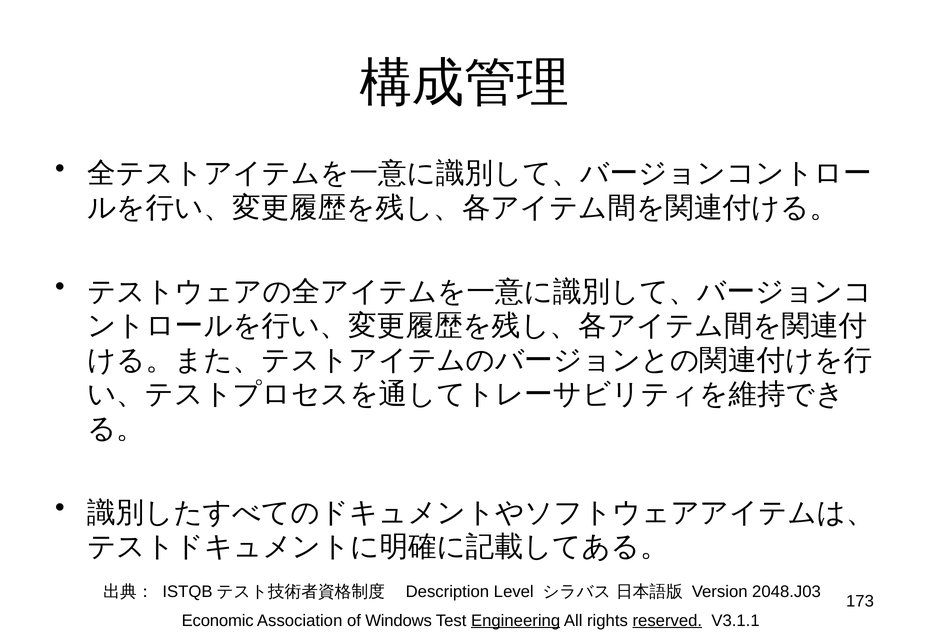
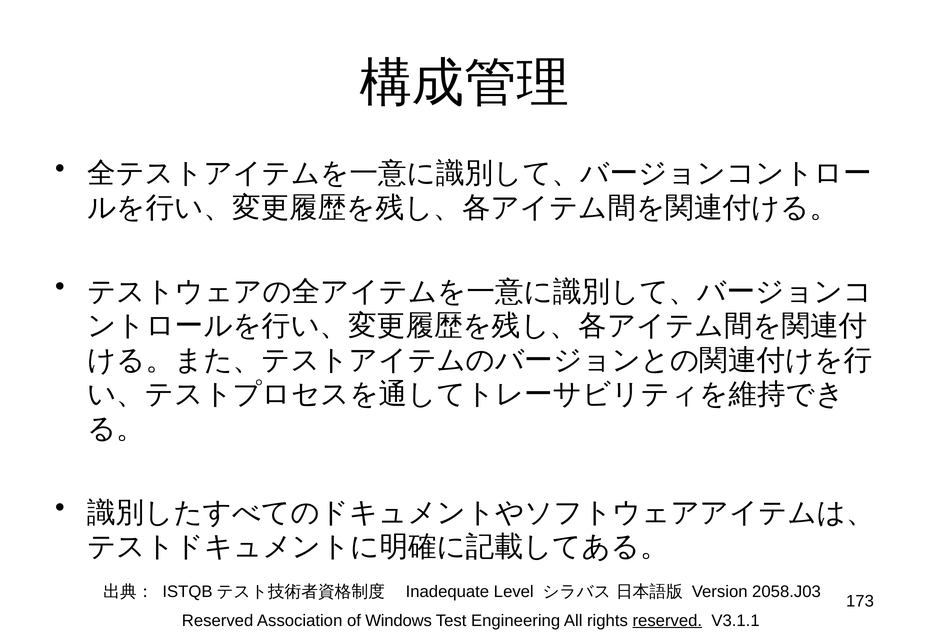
Description: Description -> Inadequate (447, 592)
2048.J03: 2048.J03 -> 2058.J03 (786, 592)
Economic: Economic -> Reserved (218, 621)
Engineering underline: present -> none (516, 621)
